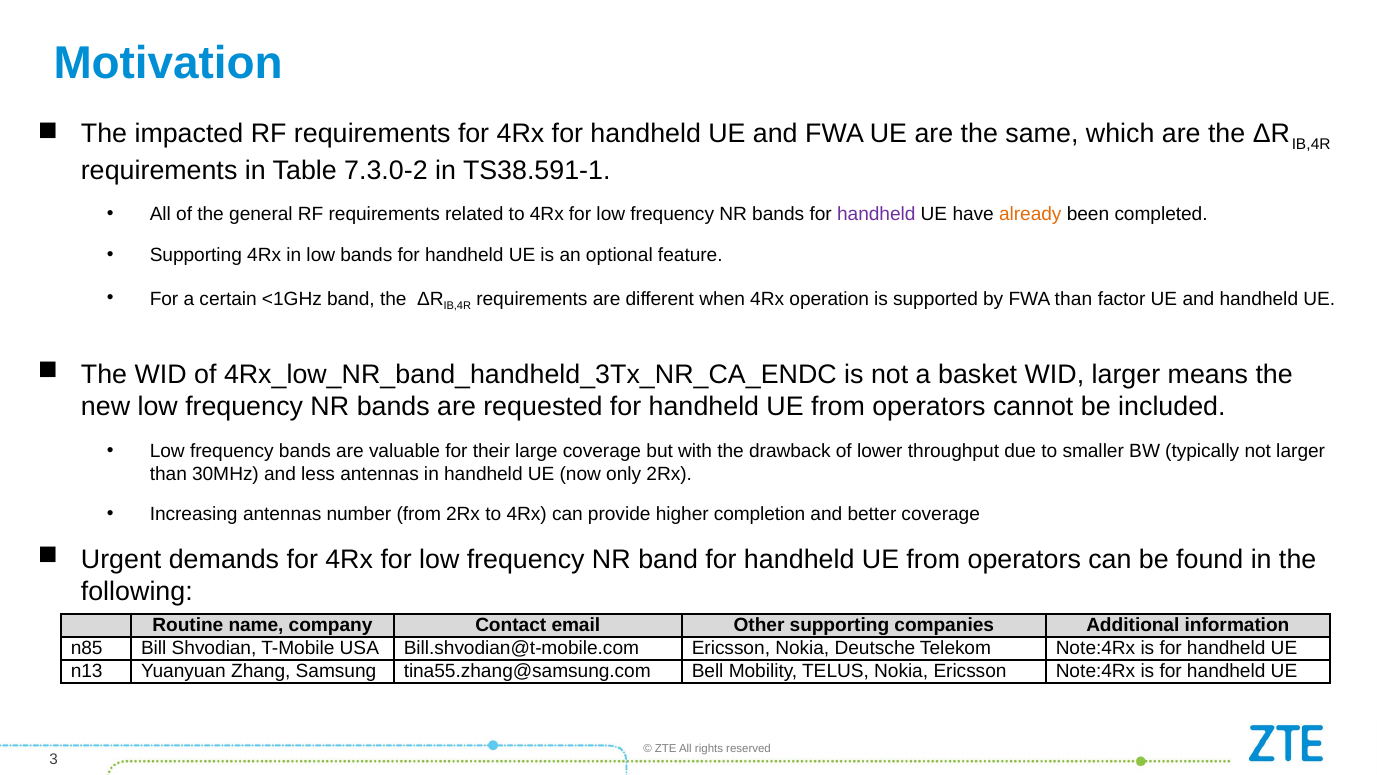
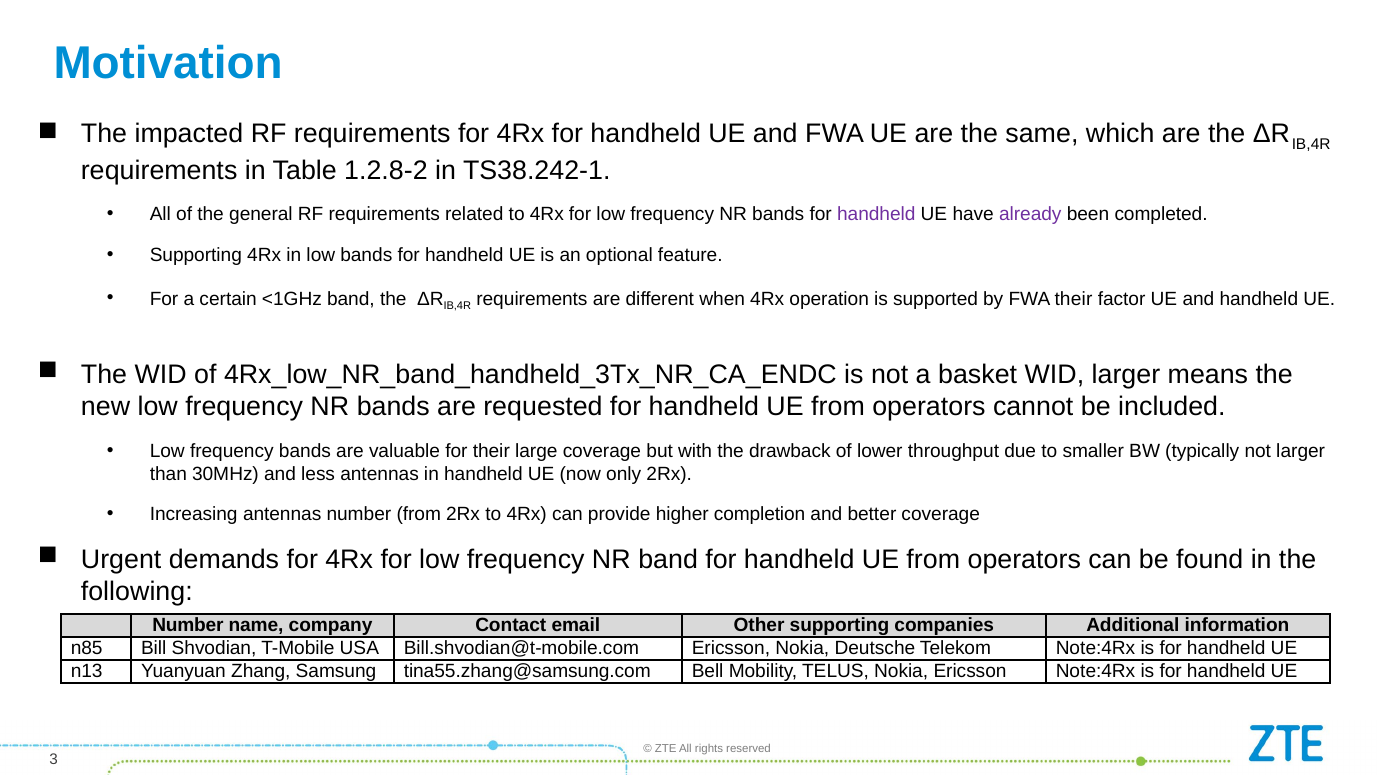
7.3.0-2: 7.3.0-2 -> 1.2.8-2 (386, 170)
TS38.591-1: TS38.591-1 -> TS38.242-1 (537, 170)
already colour: orange -> purple (1030, 214)
FWA than: than -> their (1073, 299)
Routine: Routine -> Number (188, 625)
